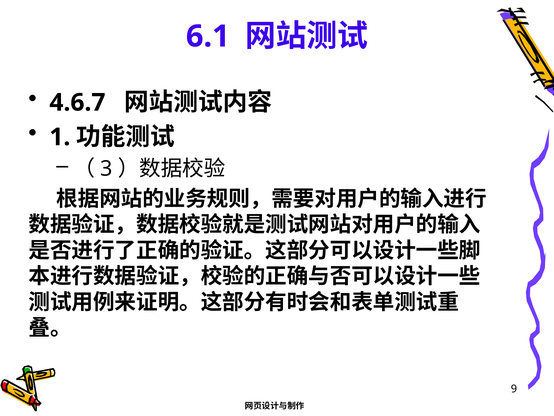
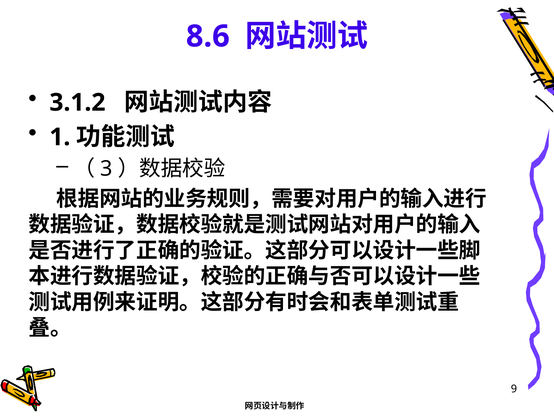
6.1: 6.1 -> 8.6 (208, 36)
4.6.7: 4.6.7 -> 3.1.2 (77, 102)
